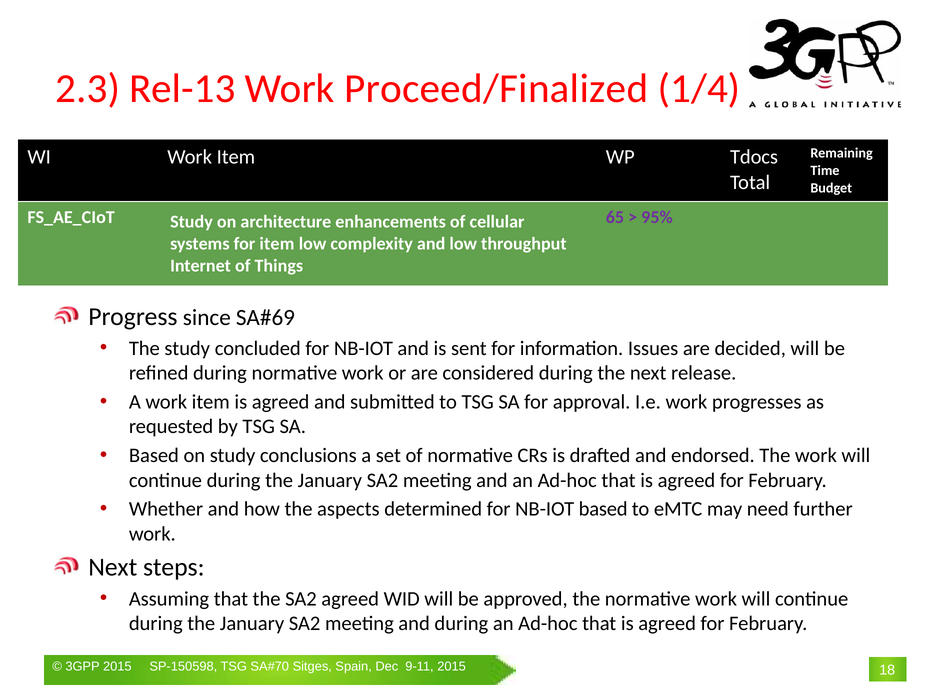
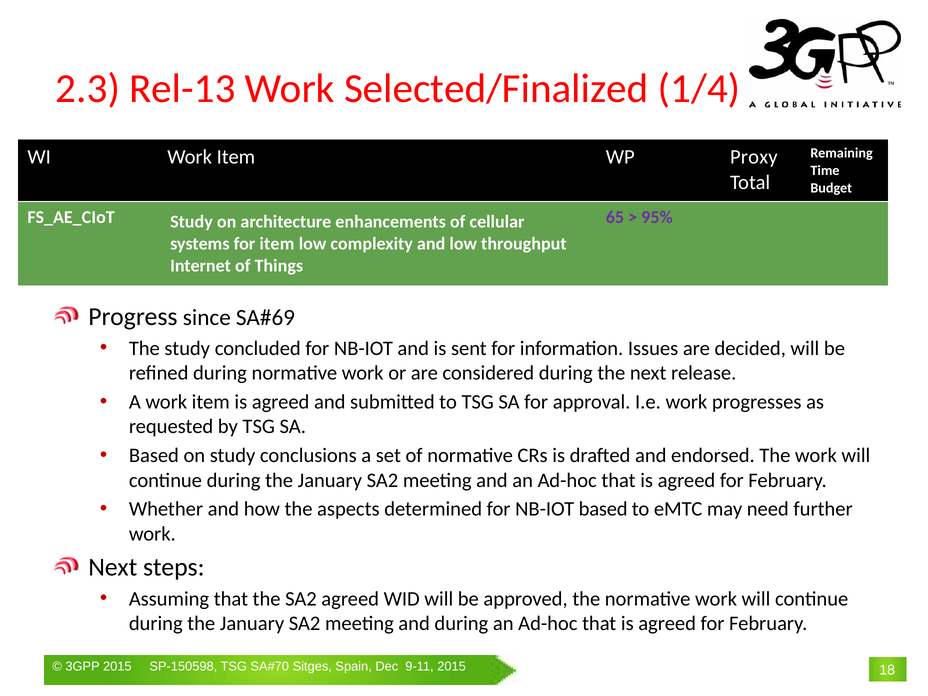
Proceed/Finalized: Proceed/Finalized -> Selected/Finalized (496, 89)
Tdocs: Tdocs -> Proxy (754, 157)
